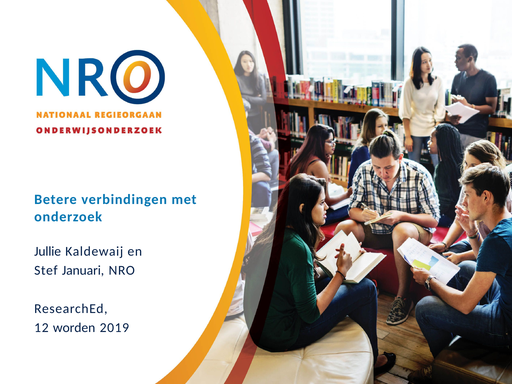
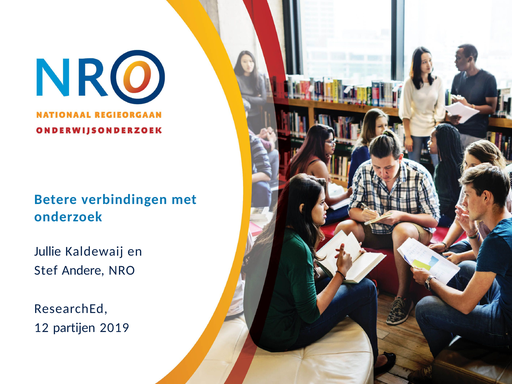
Januari: Januari -> Andere (83, 270)
worden: worden -> partijen (74, 328)
